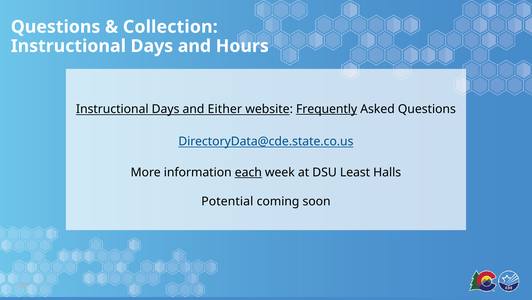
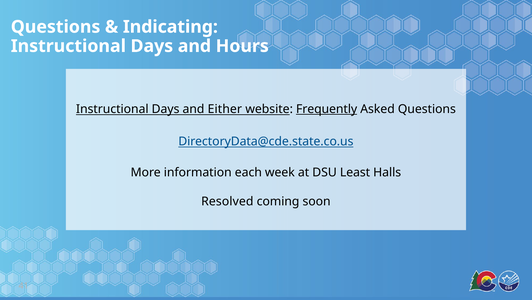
Collection: Collection -> Indicating (170, 27)
each underline: present -> none (248, 172)
Potential: Potential -> Resolved (227, 201)
